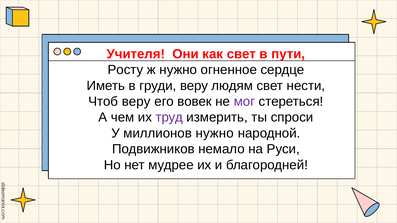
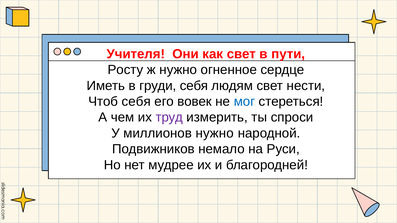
груди веру: веру -> себя (194, 86)
Чтоб веру: веру -> себя (136, 102)
мог colour: purple -> blue (244, 102)
